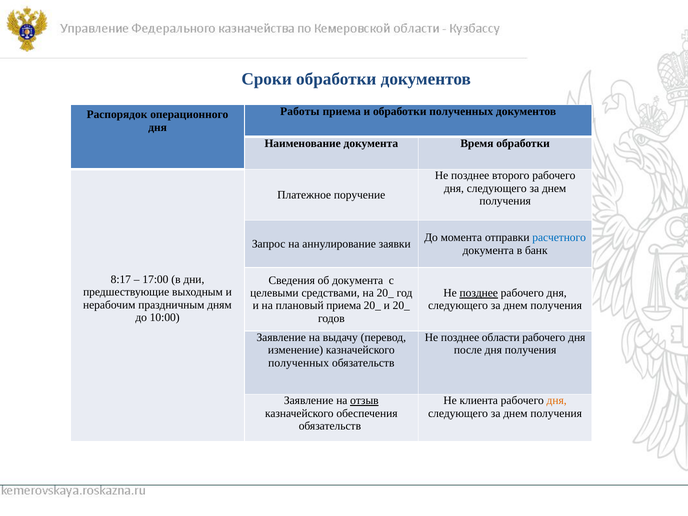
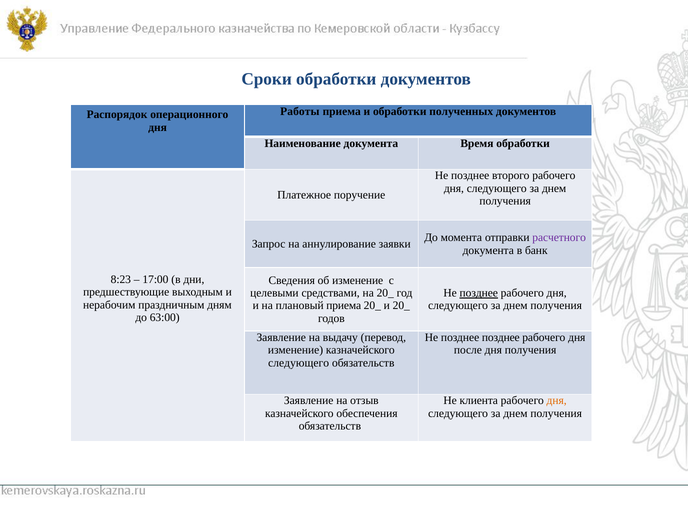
расчетного colour: blue -> purple (559, 238)
8:17: 8:17 -> 8:23 (121, 279)
об документа: документа -> изменение (358, 280)
10:00: 10:00 -> 63:00 (165, 318)
позднее области: области -> позднее (501, 337)
полученных: полученных -> следующего (299, 363)
отзыв underline: present -> none (364, 401)
